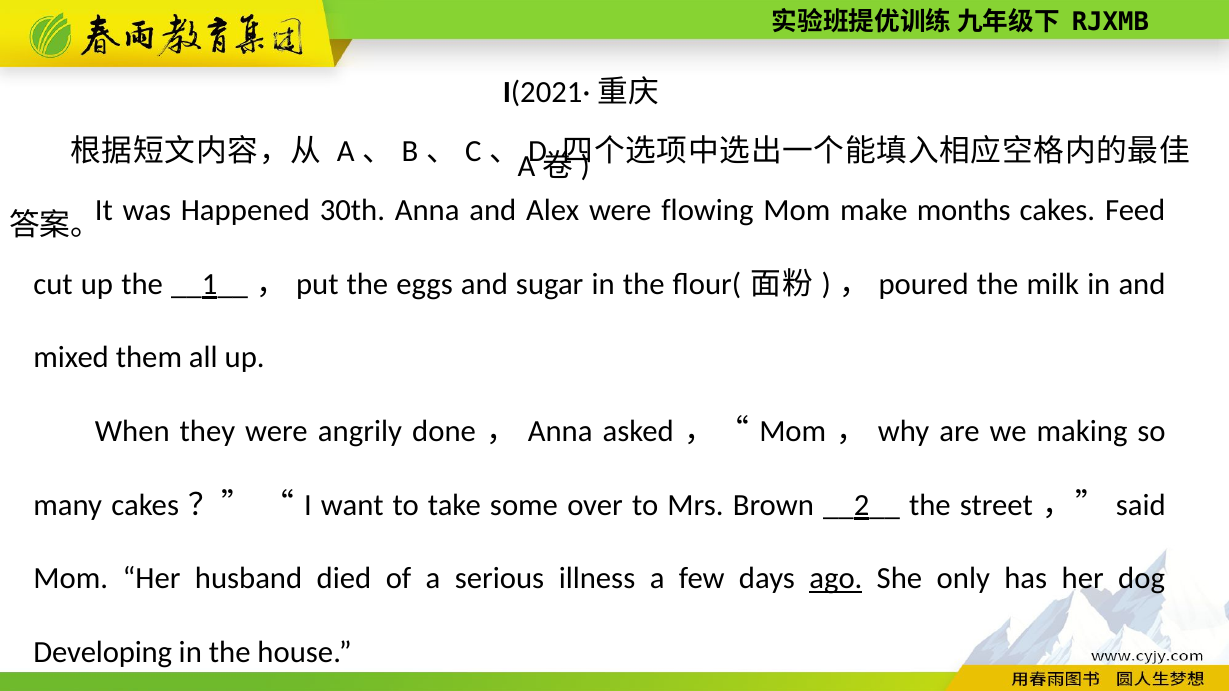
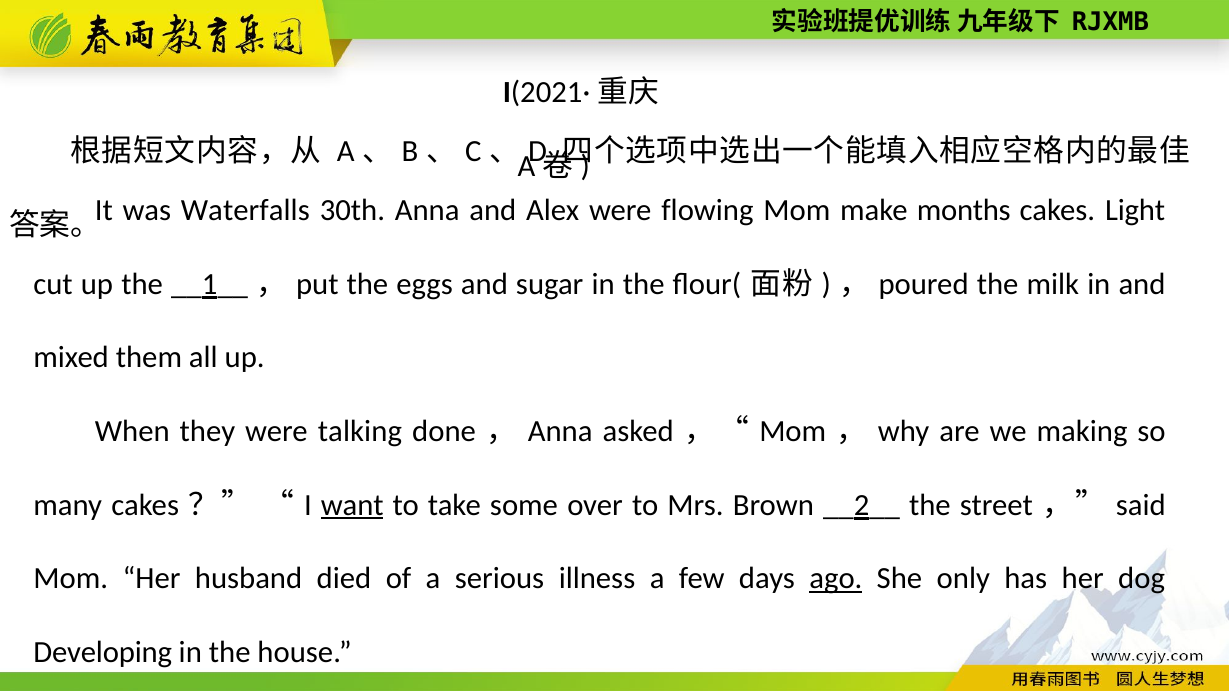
Happened: Happened -> Waterfalls (245, 210)
Feed: Feed -> Light (1135, 210)
angrily: angrily -> talking (360, 432)
want underline: none -> present (352, 505)
